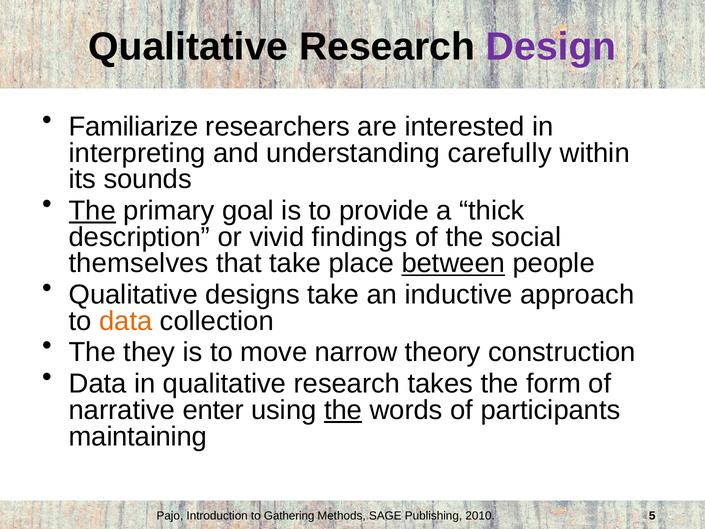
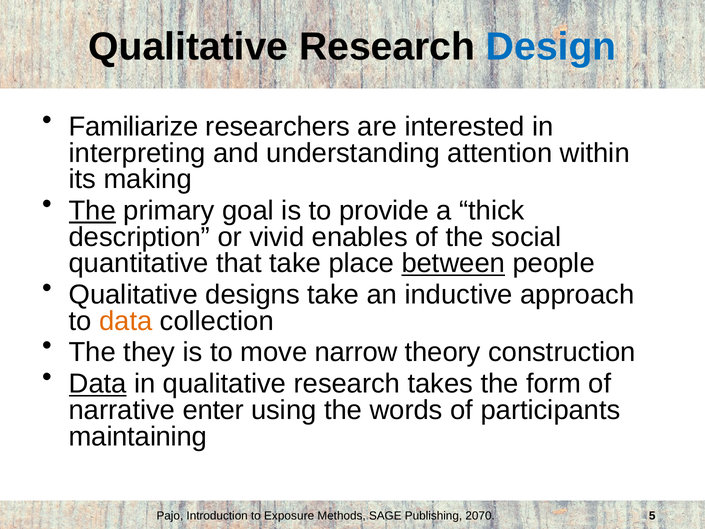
Design colour: purple -> blue (551, 47)
carefully: carefully -> attention (500, 153)
sounds: sounds -> making (148, 179)
findings: findings -> enables (360, 237)
themselves: themselves -> quantitative (139, 263)
Data underline: none -> present (98, 384)
the underline: present -> none (343, 410)
Gathering: Gathering -> Exposure (289, 515)
2010: 2010 -> 2070 (480, 515)
